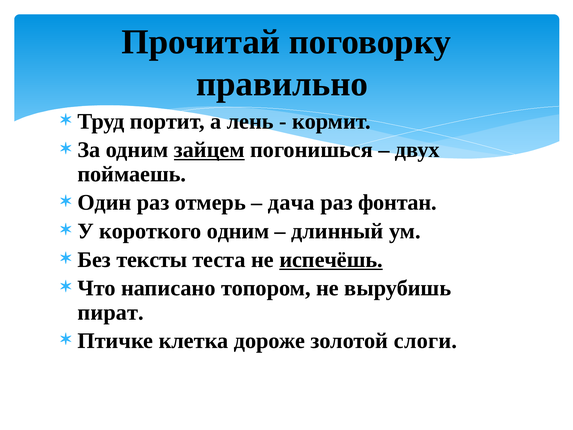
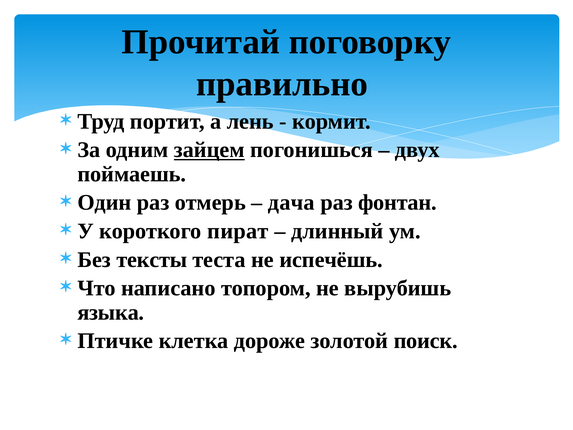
короткого одним: одним -> пират (238, 231)
испечёшь underline: present -> none (331, 260)
пират: пират -> языка (111, 312)
слоги: слоги -> поиск (426, 341)
